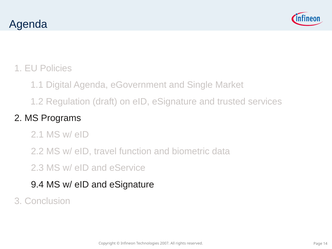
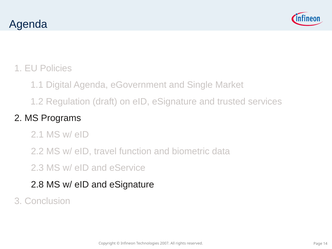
9.4: 9.4 -> 2.8 (37, 184)
